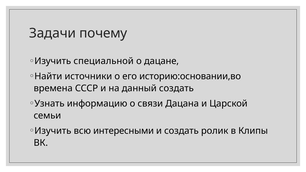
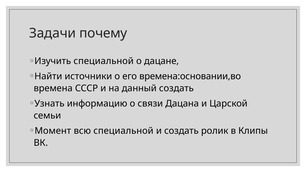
историю:основании,во: историю:основании,во -> времена:основании,во (190, 76)
Изучить: Изучить -> Момент (53, 131)
всю интересными: интересными -> специальной (123, 131)
